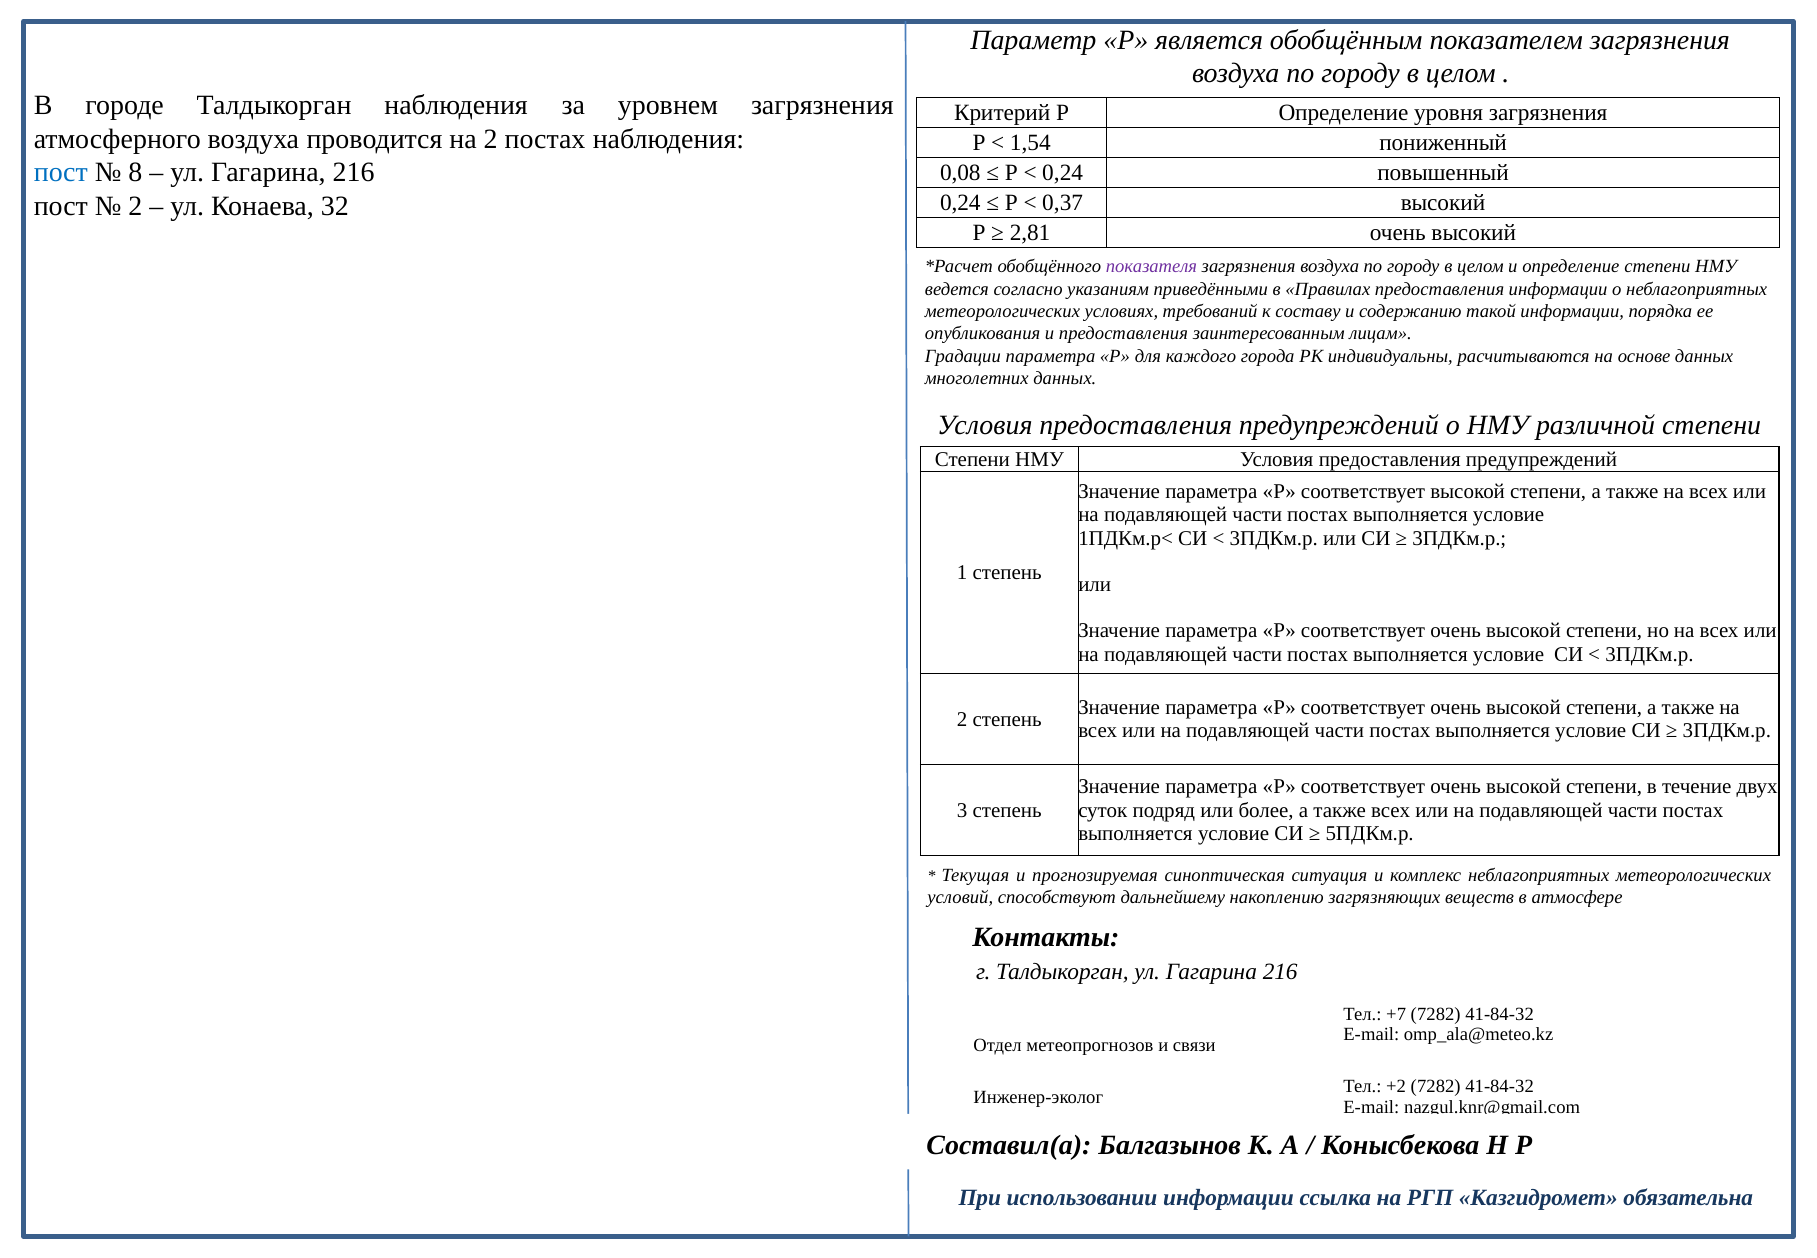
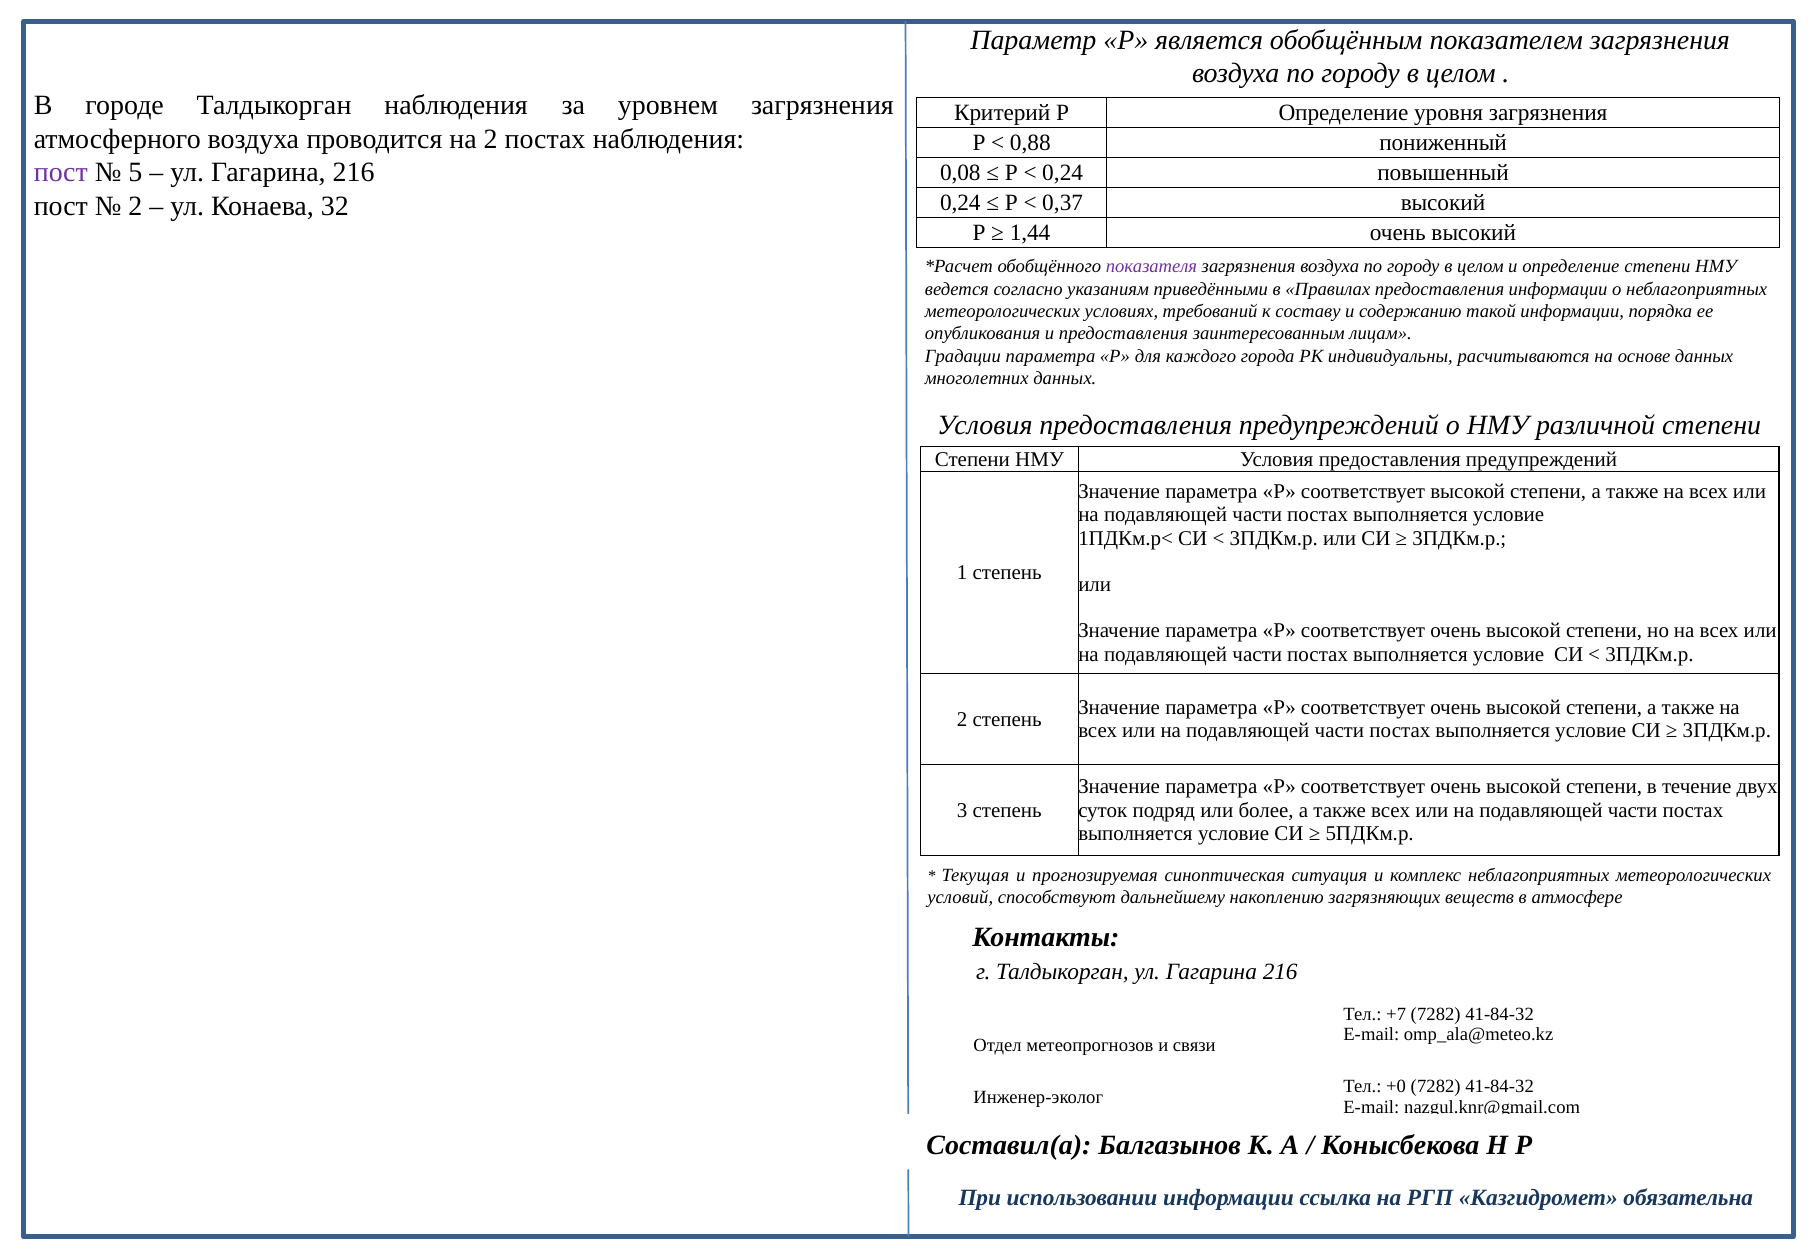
1,54: 1,54 -> 0,88 (1030, 142)
пост colour: blue -> purple (61, 173)
8: 8 -> 5 (135, 173)
2,81: 2,81 -> 1,44 (1030, 232)
+2: +2 -> +0 (1396, 1087)
